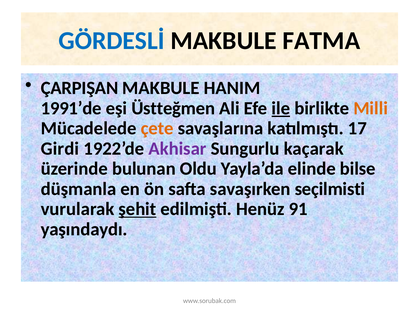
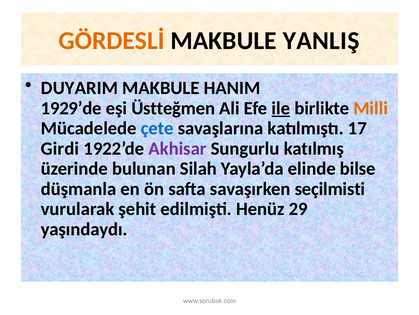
GÖRDESLİ colour: blue -> orange (112, 41)
FATMA: FATMA -> YANLIŞ (321, 41)
ÇARPIŞAN: ÇARPIŞAN -> DUYARIM (79, 88)
1991’de: 1991’de -> 1929’de (71, 108)
çete colour: orange -> blue (157, 128)
kaçarak: kaçarak -> katılmış (314, 148)
Oldu: Oldu -> Silah (198, 168)
şehit underline: present -> none (137, 209)
91: 91 -> 29 (298, 209)
